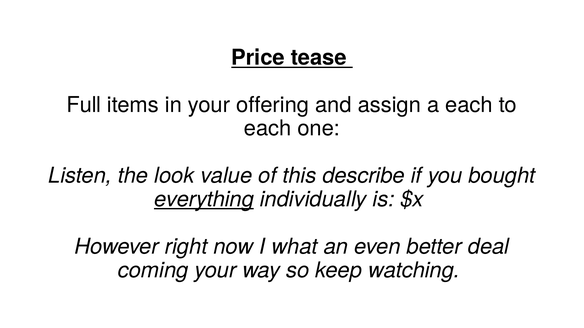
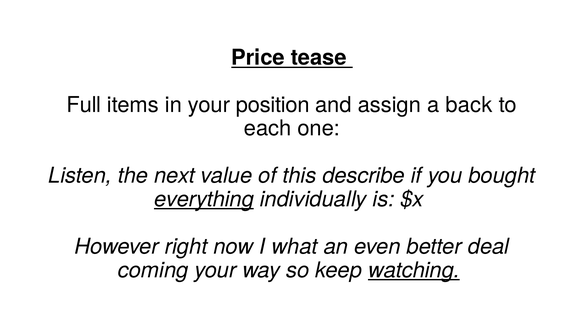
offering: offering -> position (273, 105)
a each: each -> back (469, 105)
look: look -> next (174, 176)
watching underline: none -> present (414, 271)
